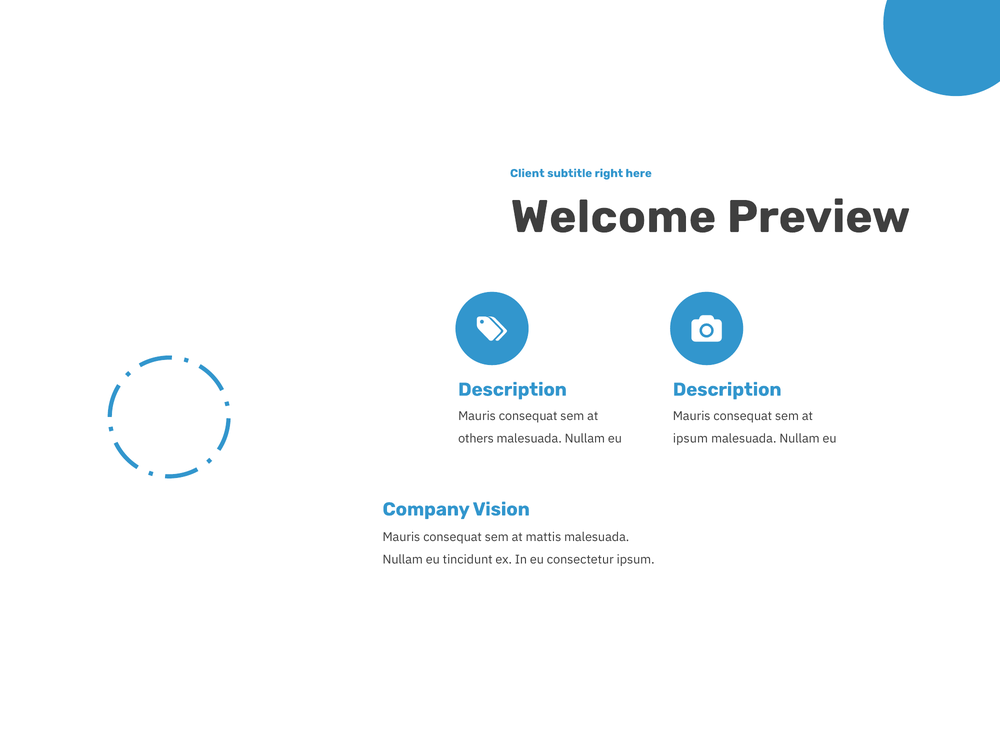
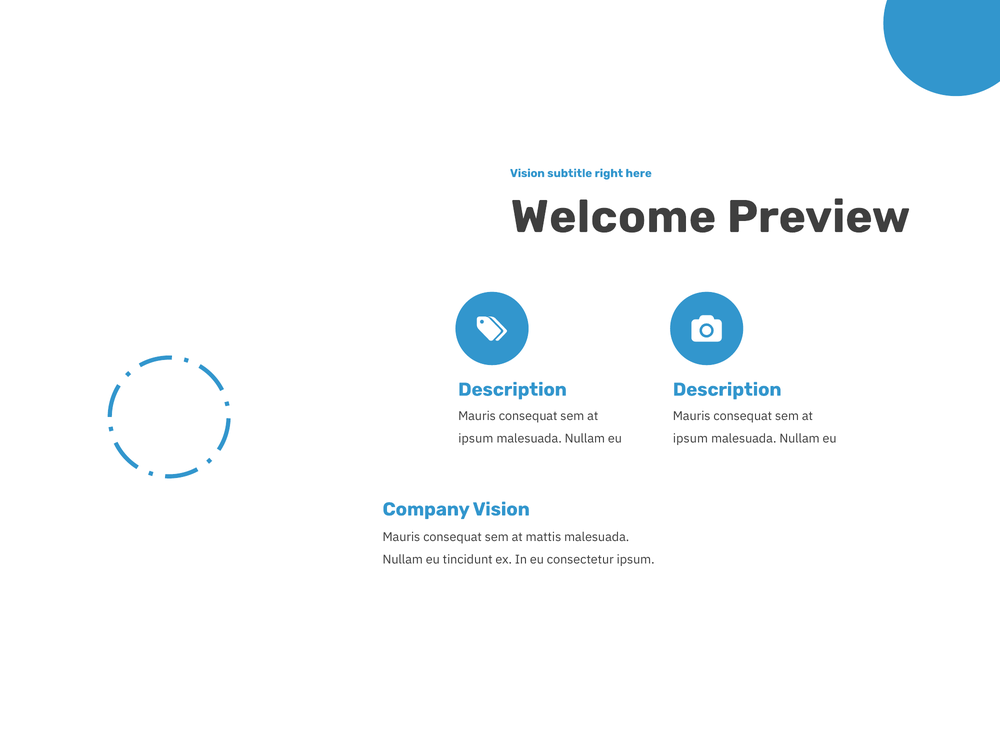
Client: Client -> Vision (527, 173)
others: others -> ipsum (476, 438)
